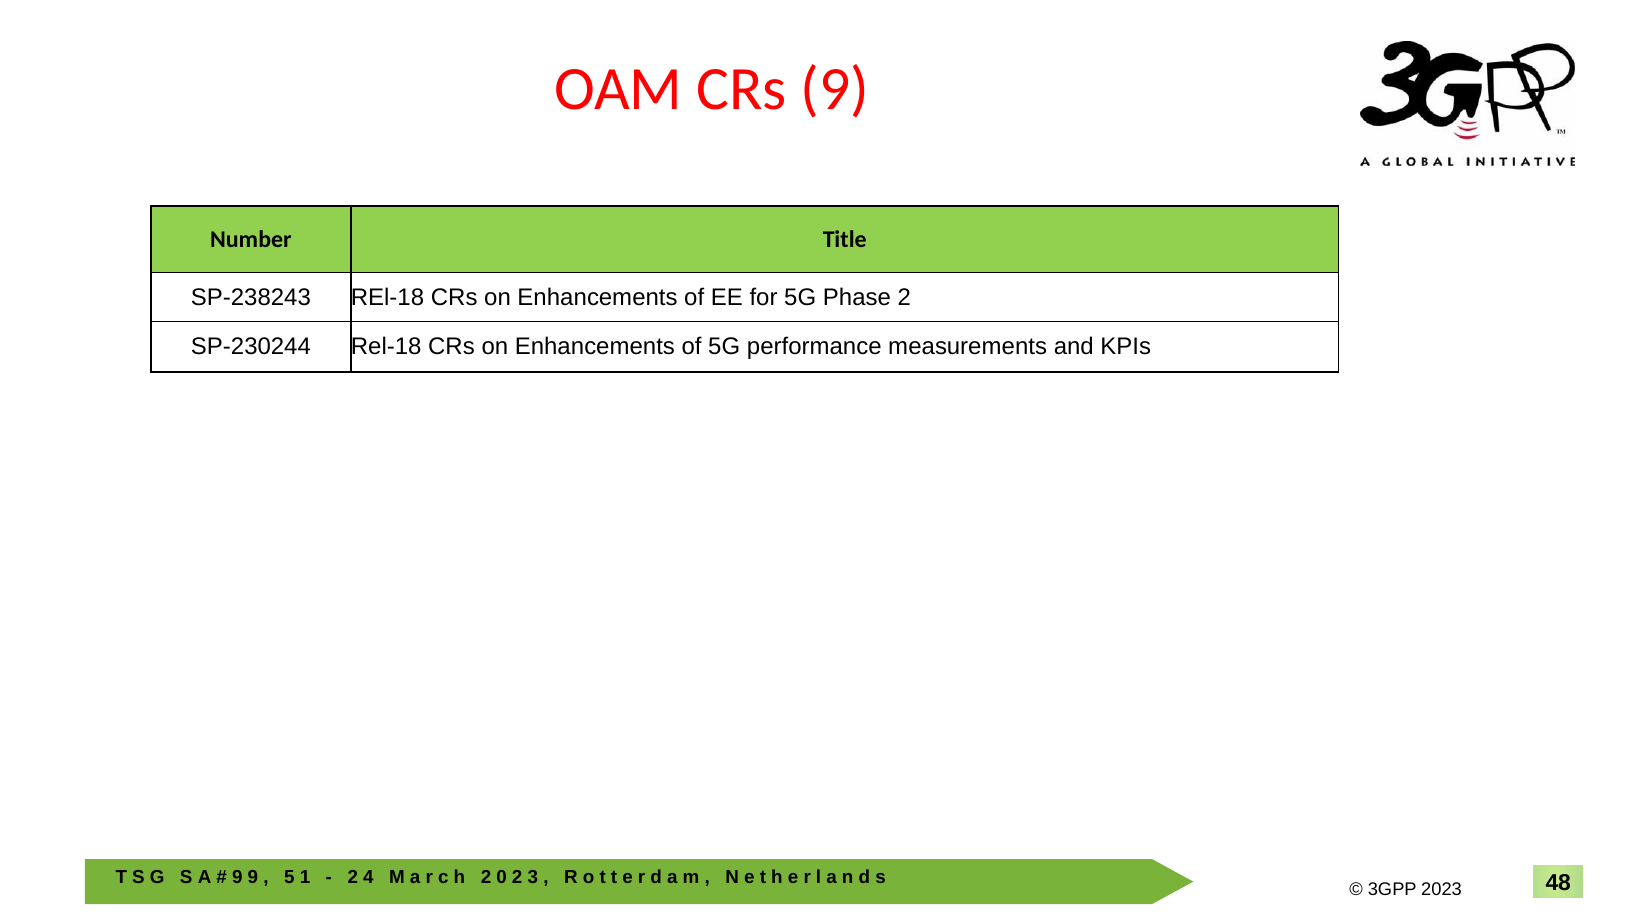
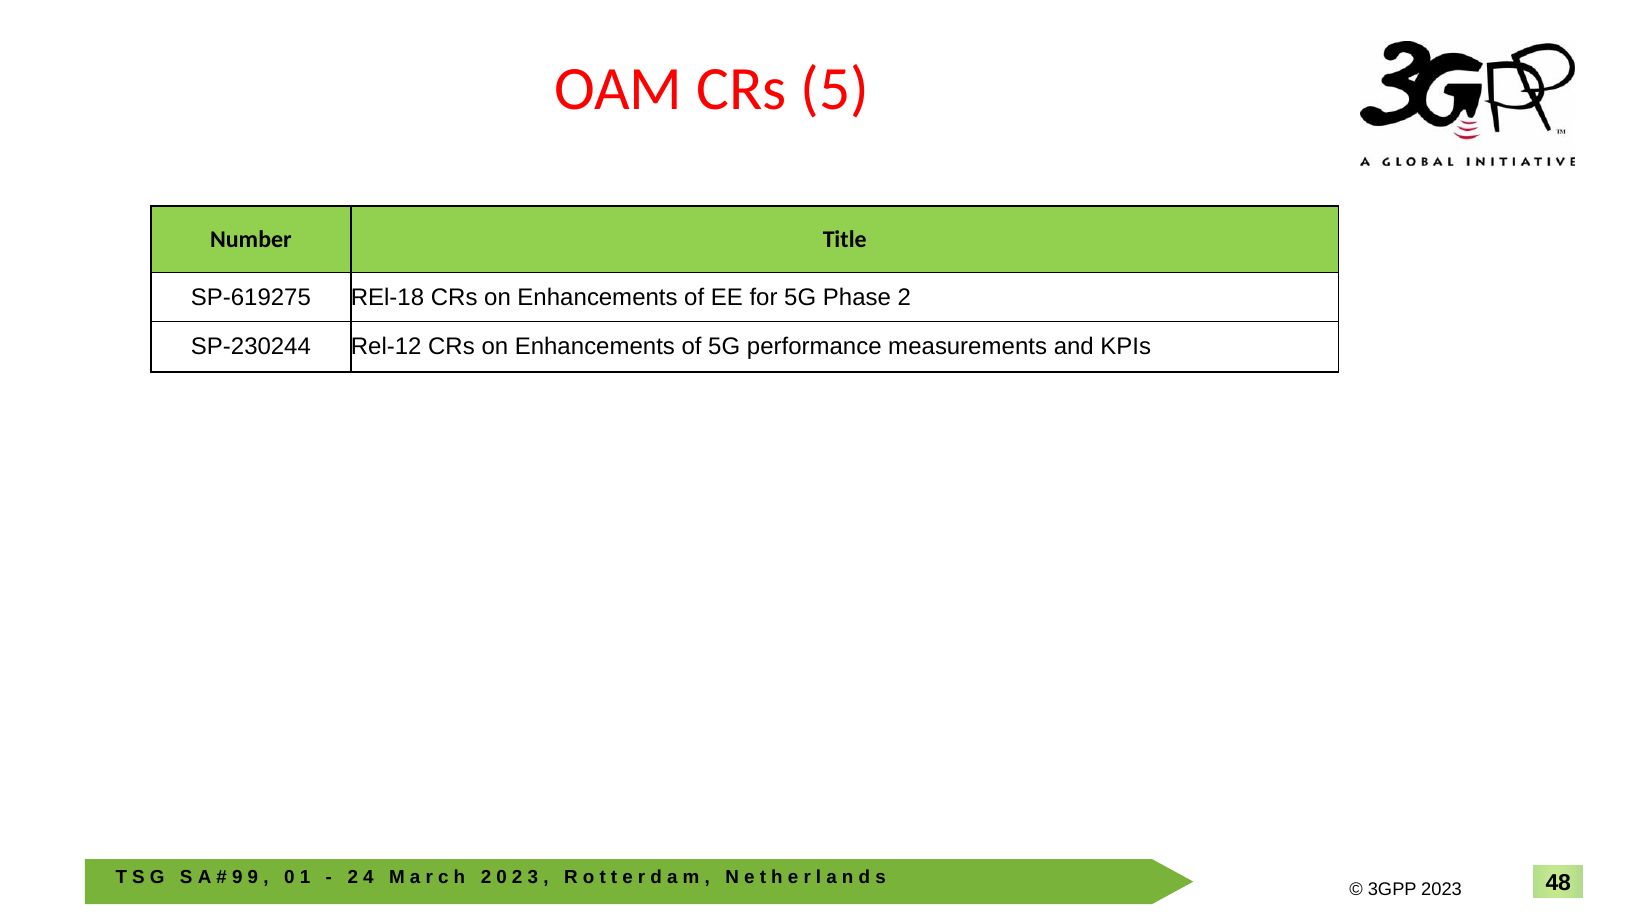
CRs 9: 9 -> 5 (835, 89)
SP-238243: SP-238243 -> SP-619275 (251, 297)
SP-230244 Rel-18: Rel-18 -> Rel-12 (386, 347)
5: 5 -> 0 (289, 878)
